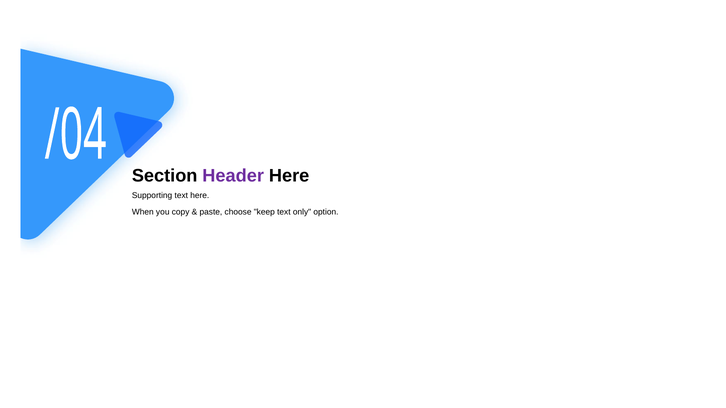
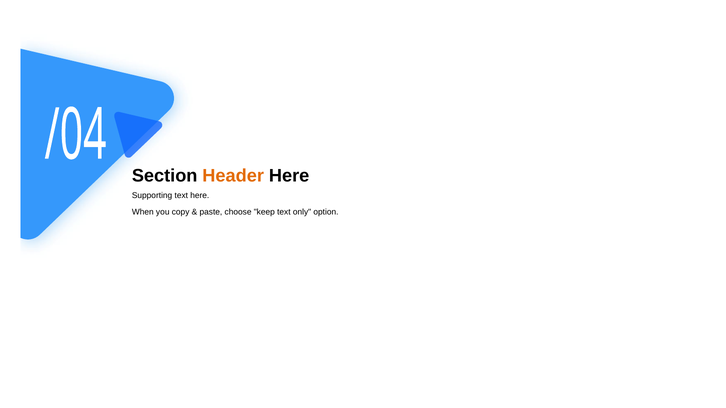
Header colour: purple -> orange (233, 176)
